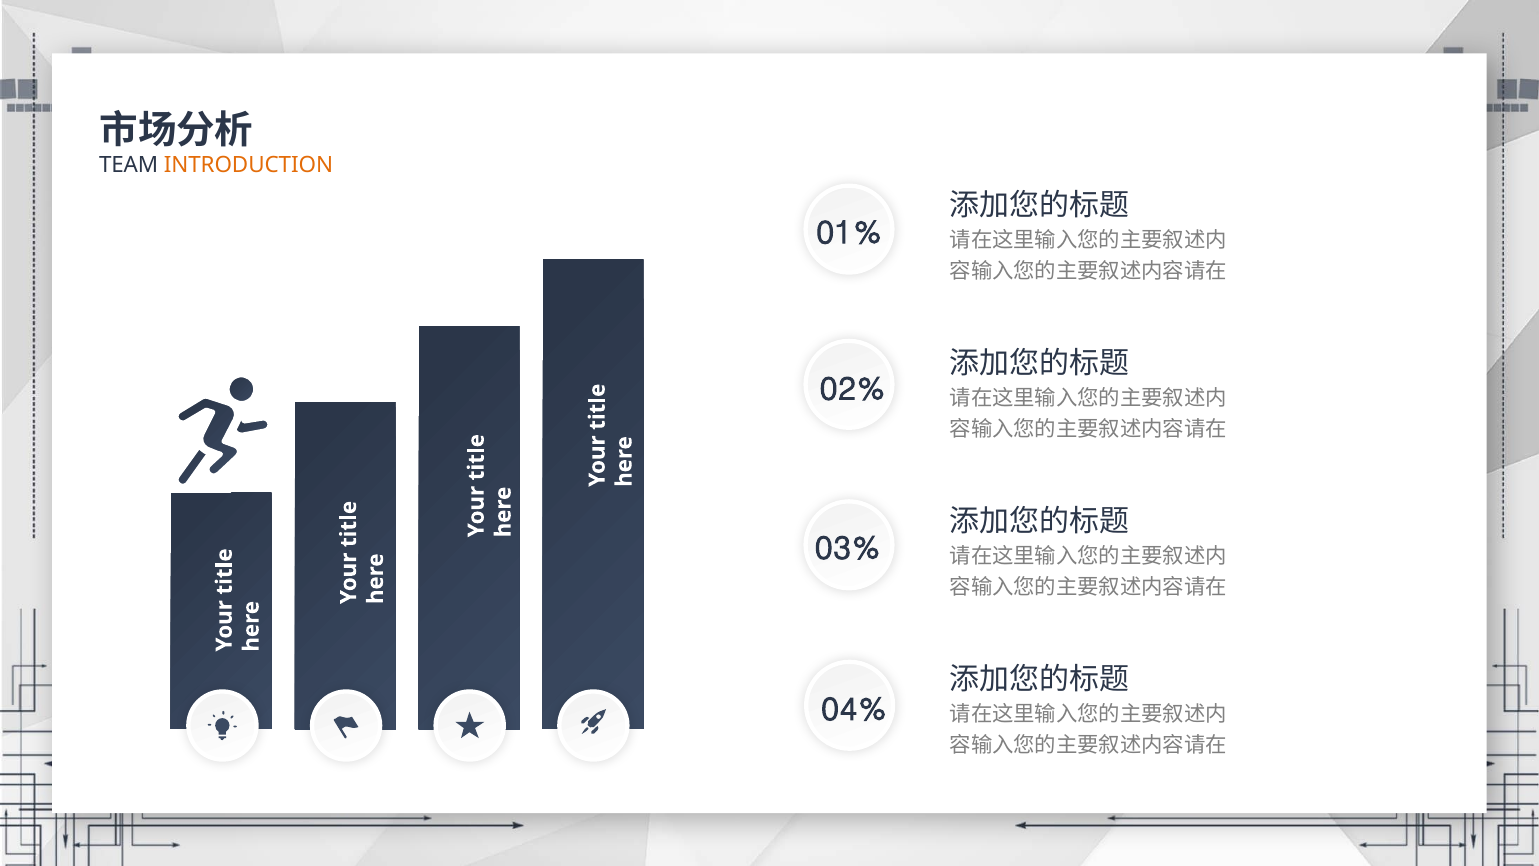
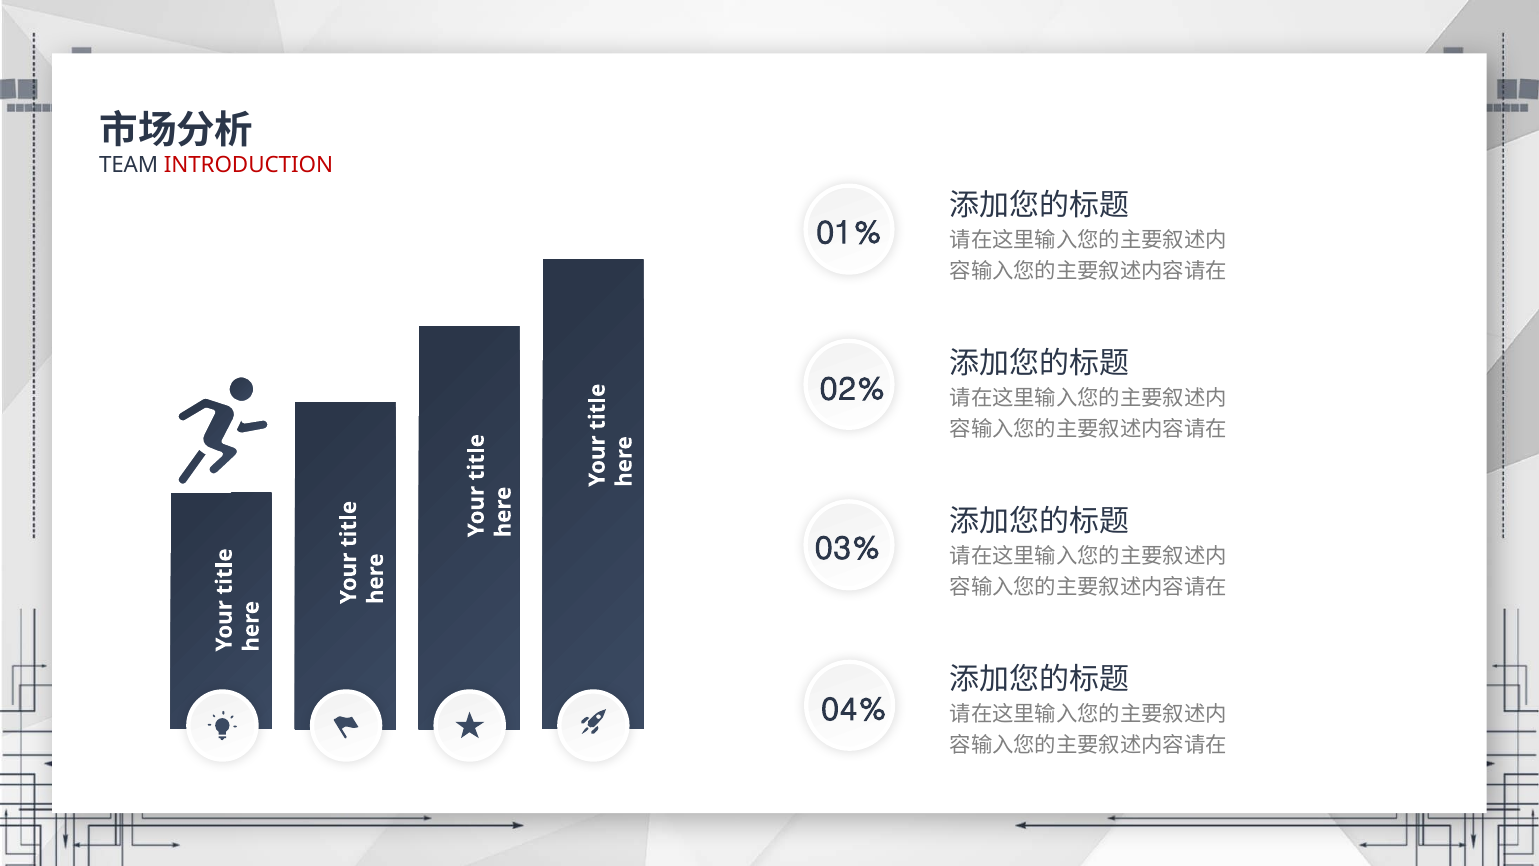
INTRODUCTION colour: orange -> red (248, 165)
